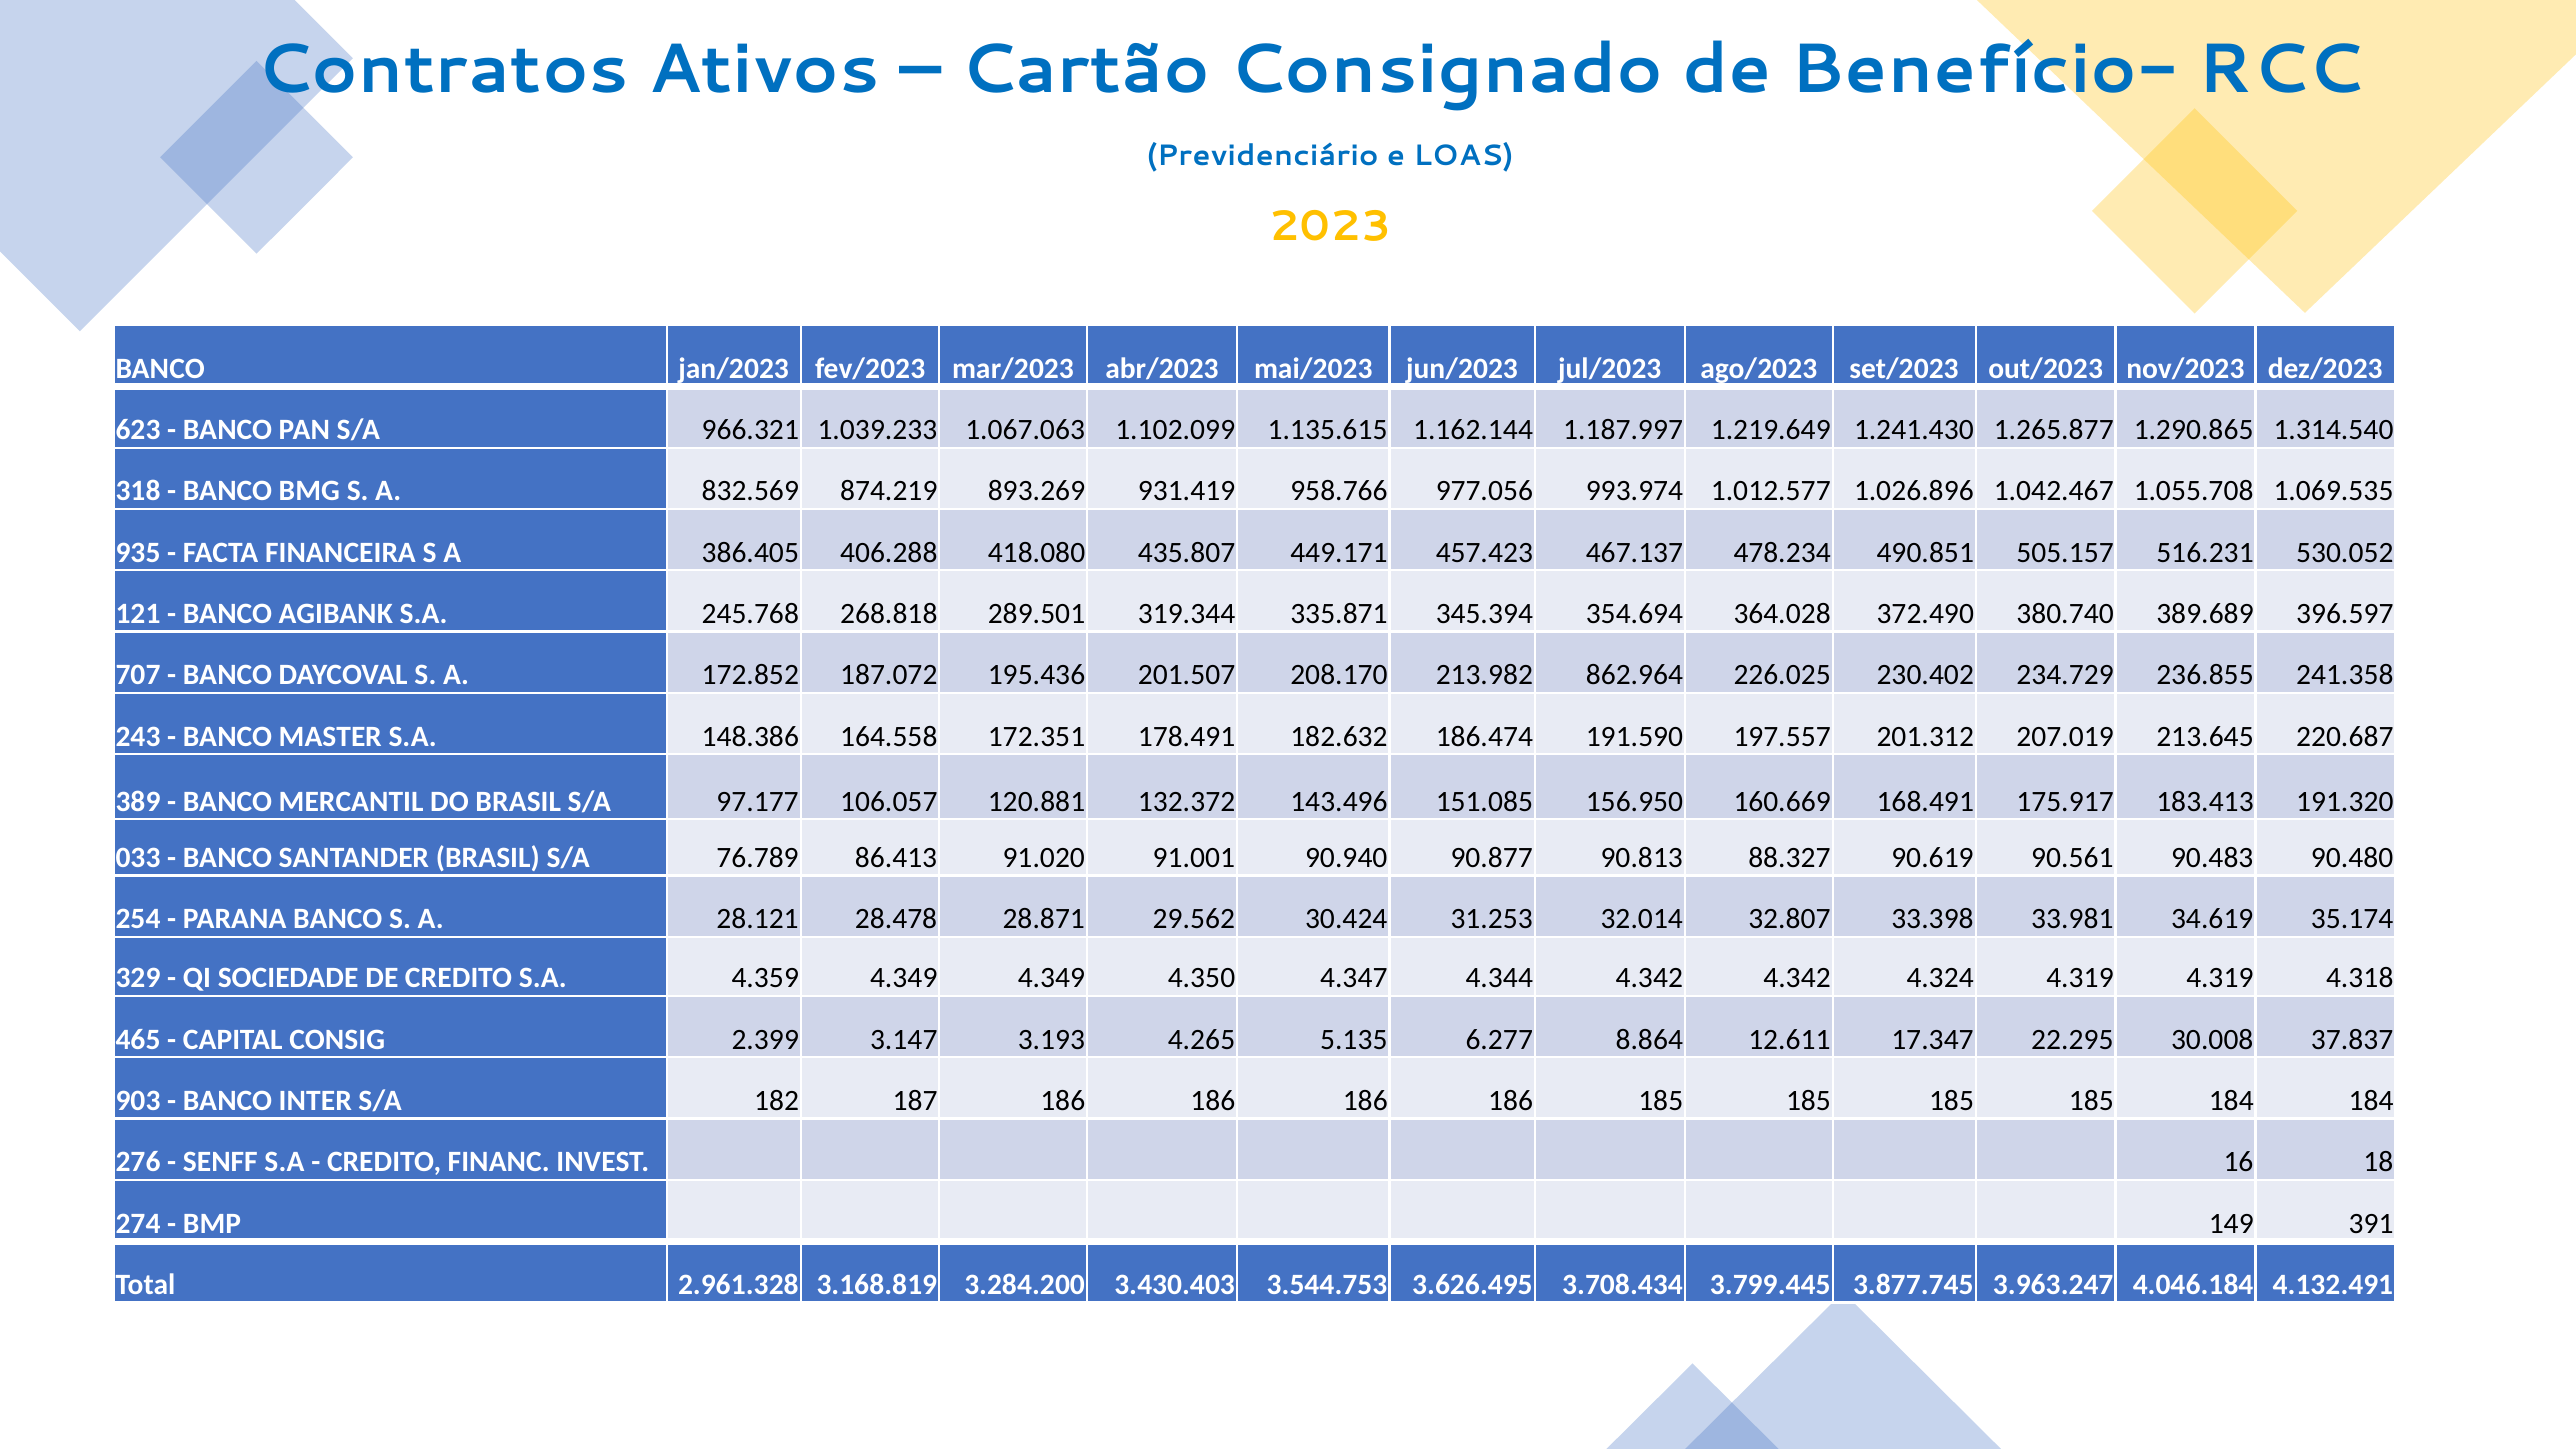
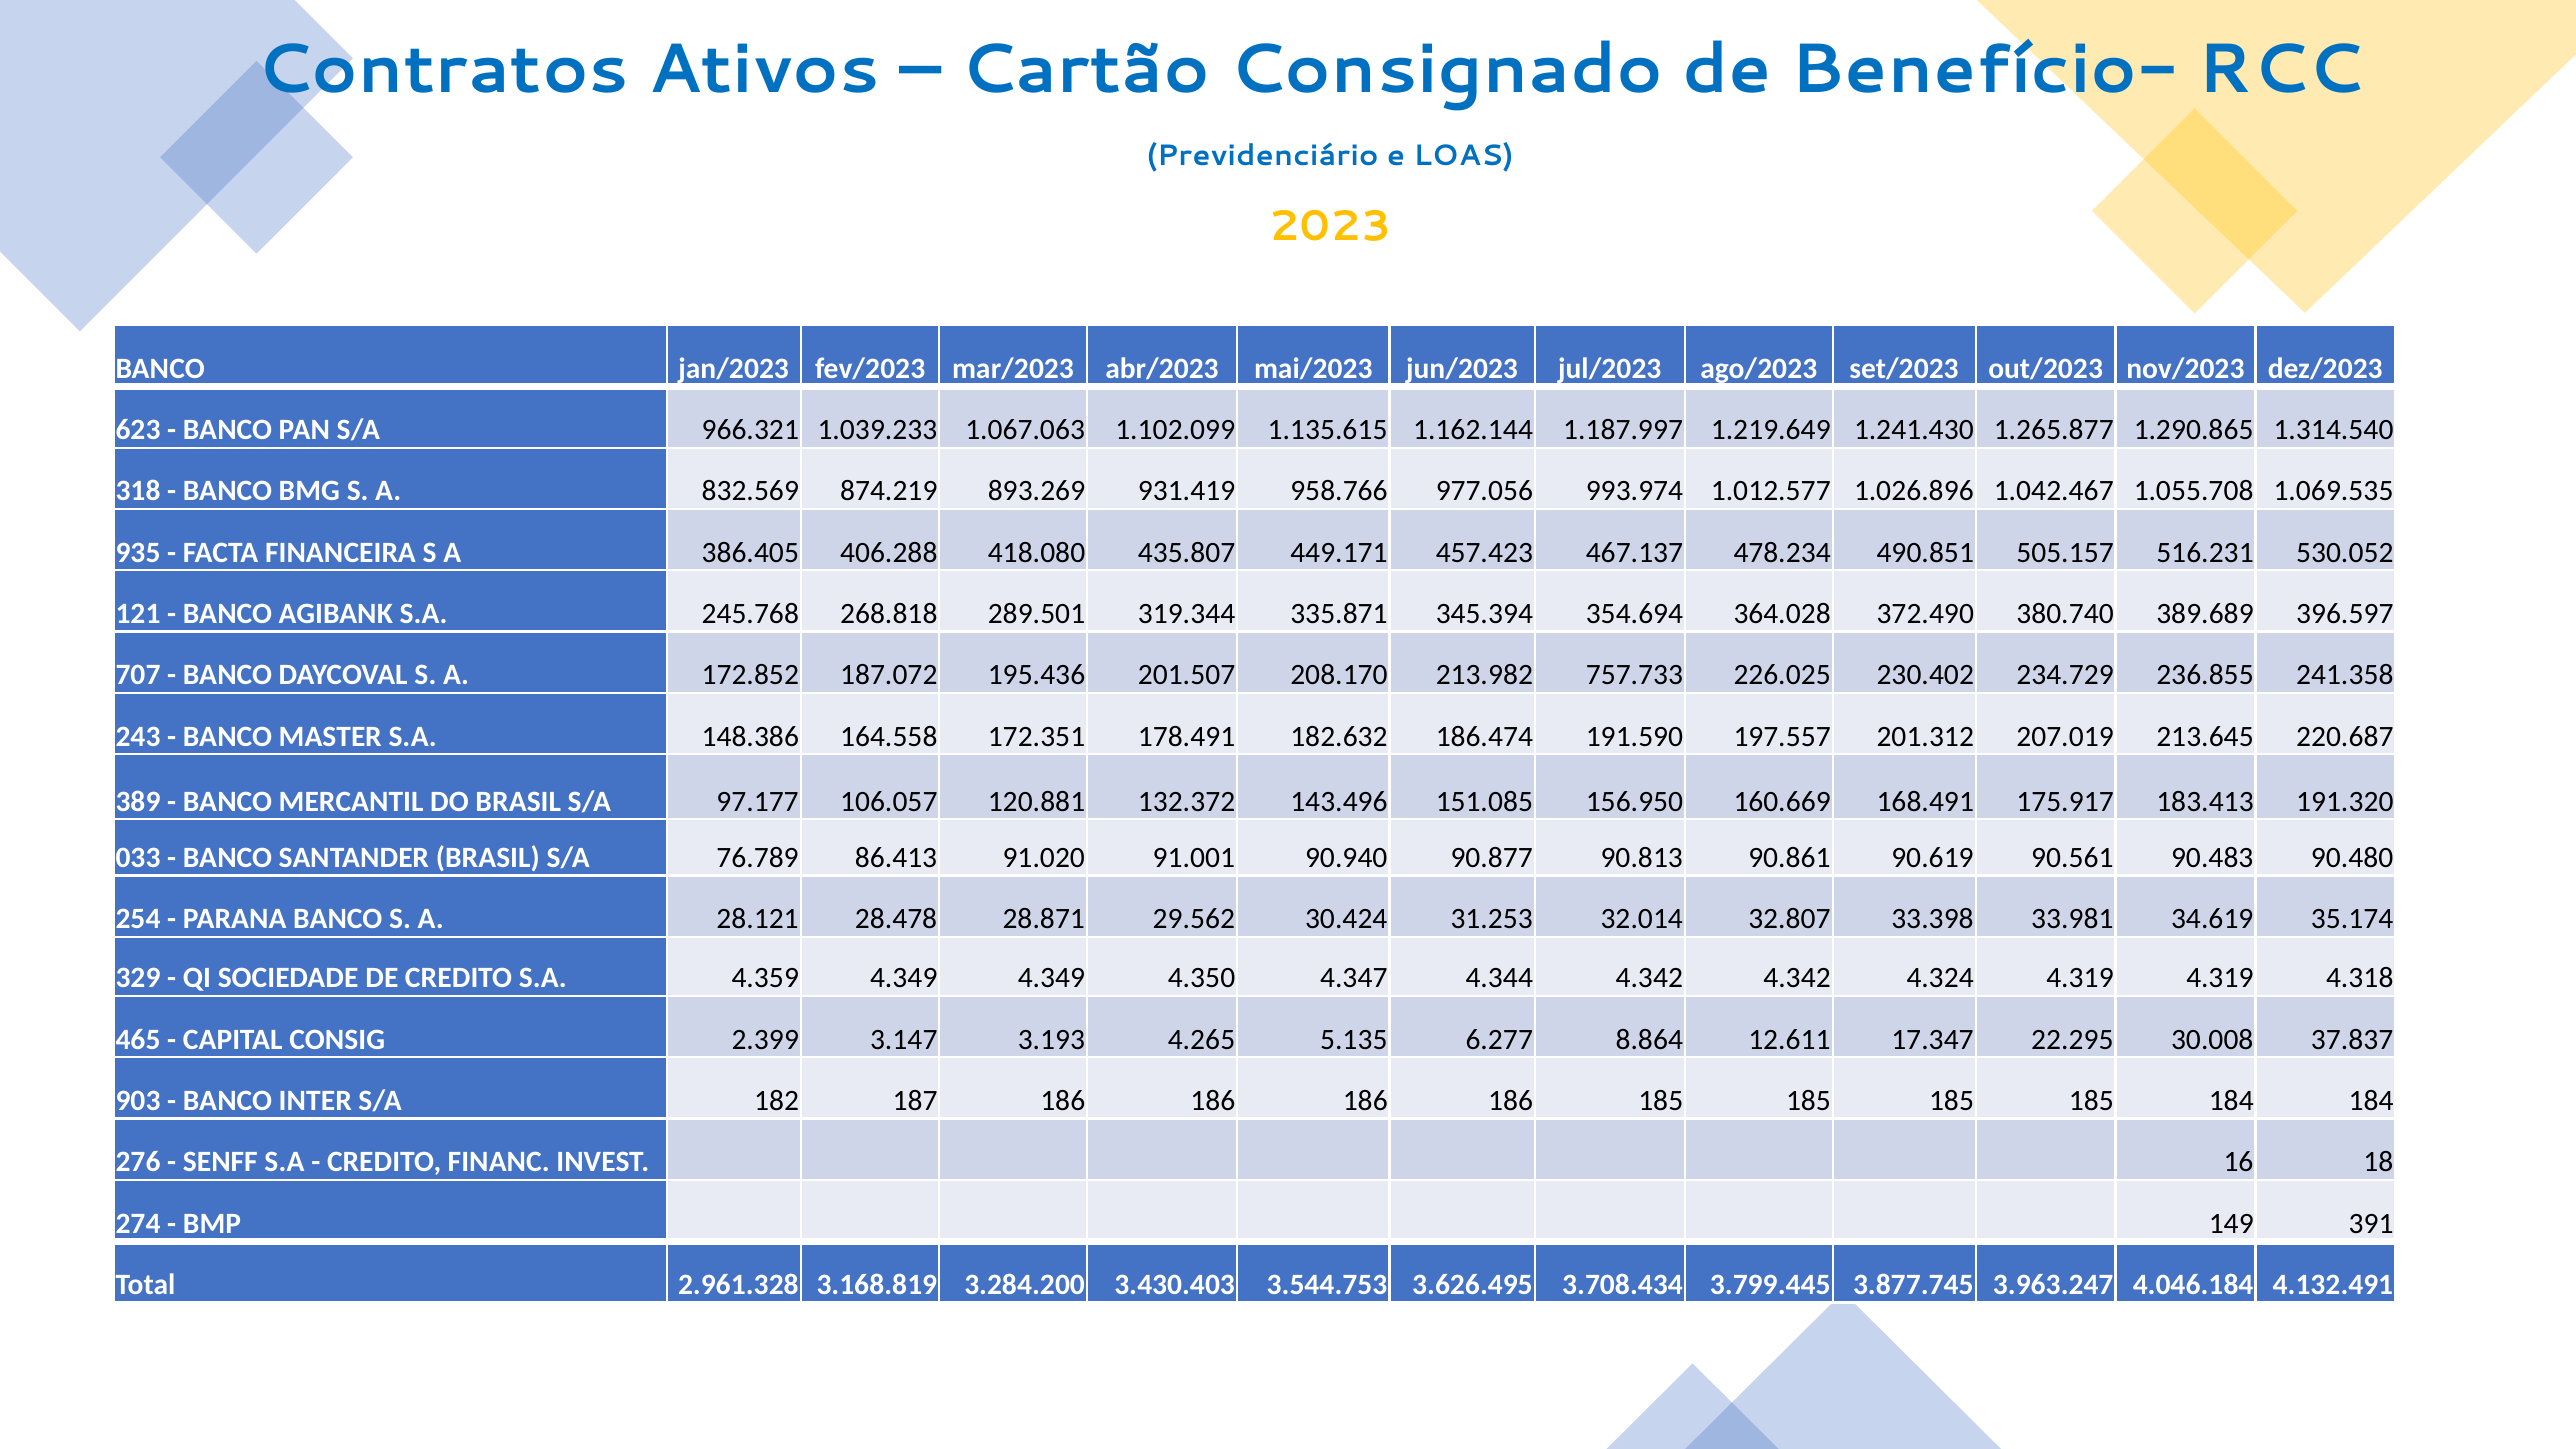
862.964: 862.964 -> 757.733 (1634, 675)
88.327: 88.327 -> 90.861 (1789, 858)
